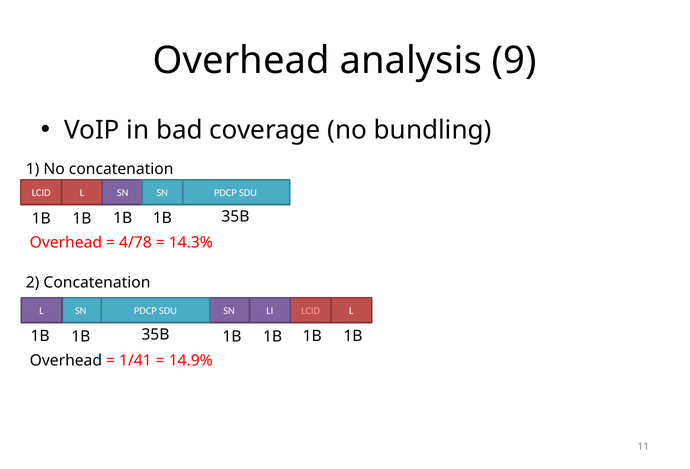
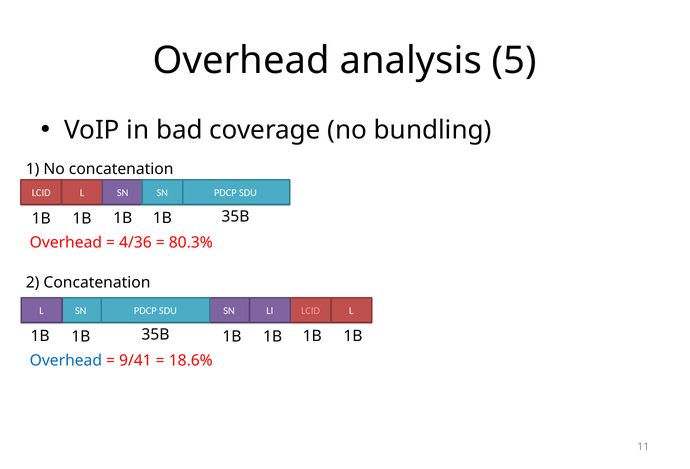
9: 9 -> 5 (514, 61)
4/78: 4/78 -> 4/36 (135, 243)
14.3%: 14.3% -> 80.3% (191, 243)
Overhead colour: black -> blue (66, 361)
1/41: 1/41 -> 9/41 (135, 361)
14.9%: 14.9% -> 18.6% (191, 361)
